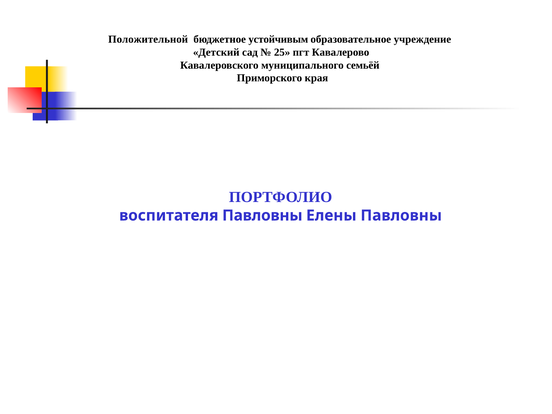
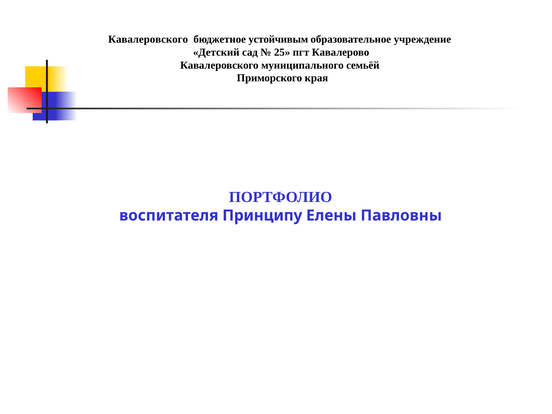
Положительной: Положительной -> Кавалеровского (148, 39)
воспитателя Павловны: Павловны -> Принципу (262, 215)
